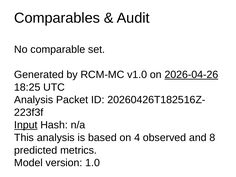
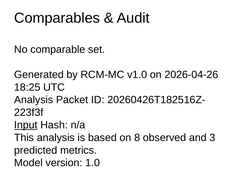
2026-04-26 underline: present -> none (191, 75)
4: 4 -> 8 (137, 138)
8: 8 -> 3 (212, 138)
